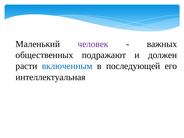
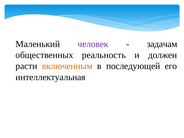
важных: важных -> задачам (162, 44)
подражают: подражают -> реальность (104, 55)
включенным colour: blue -> orange (67, 66)
